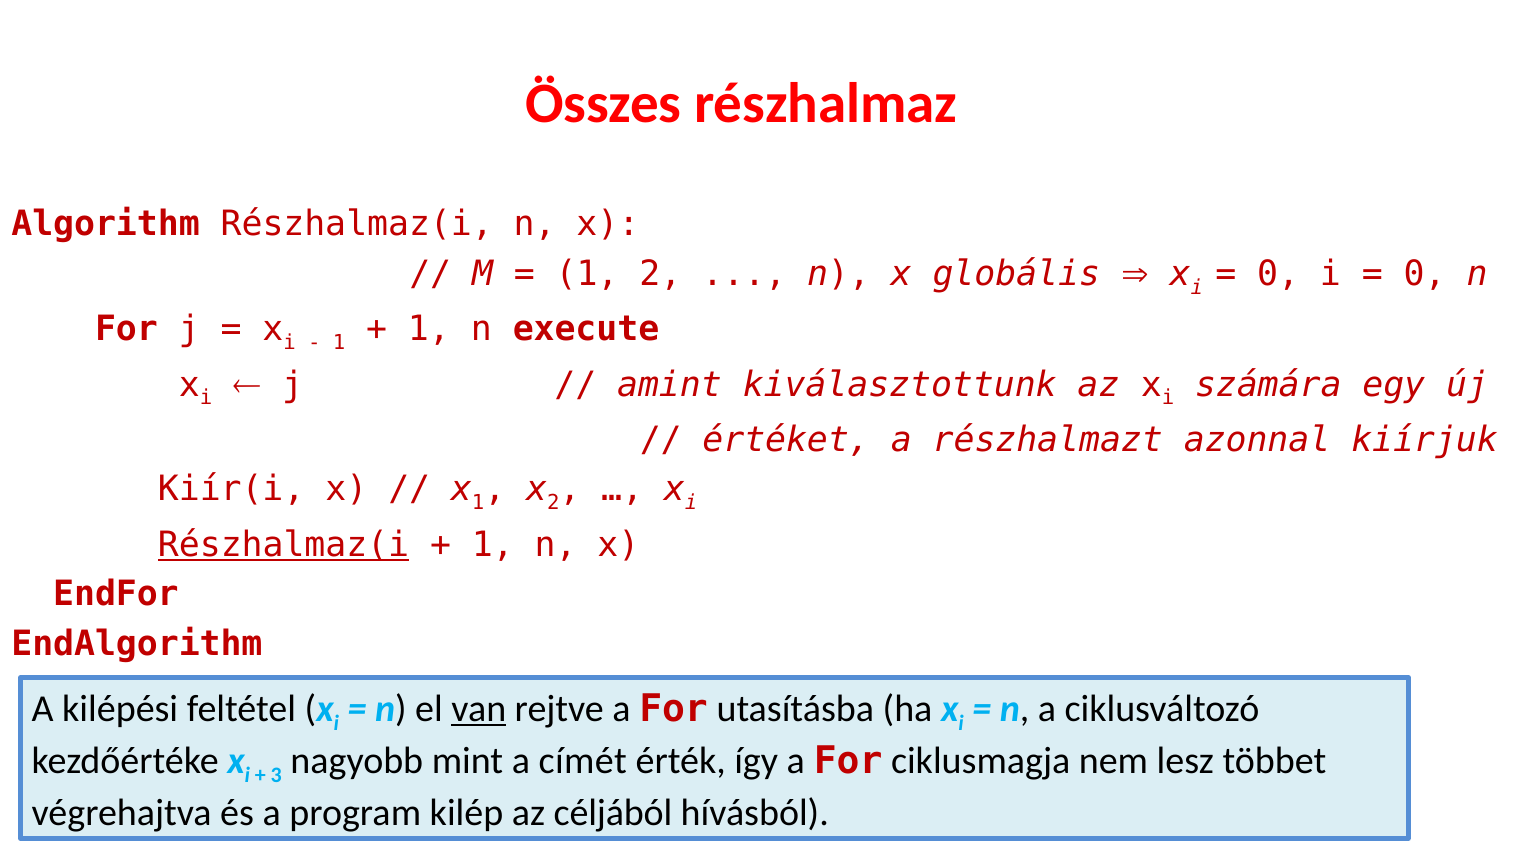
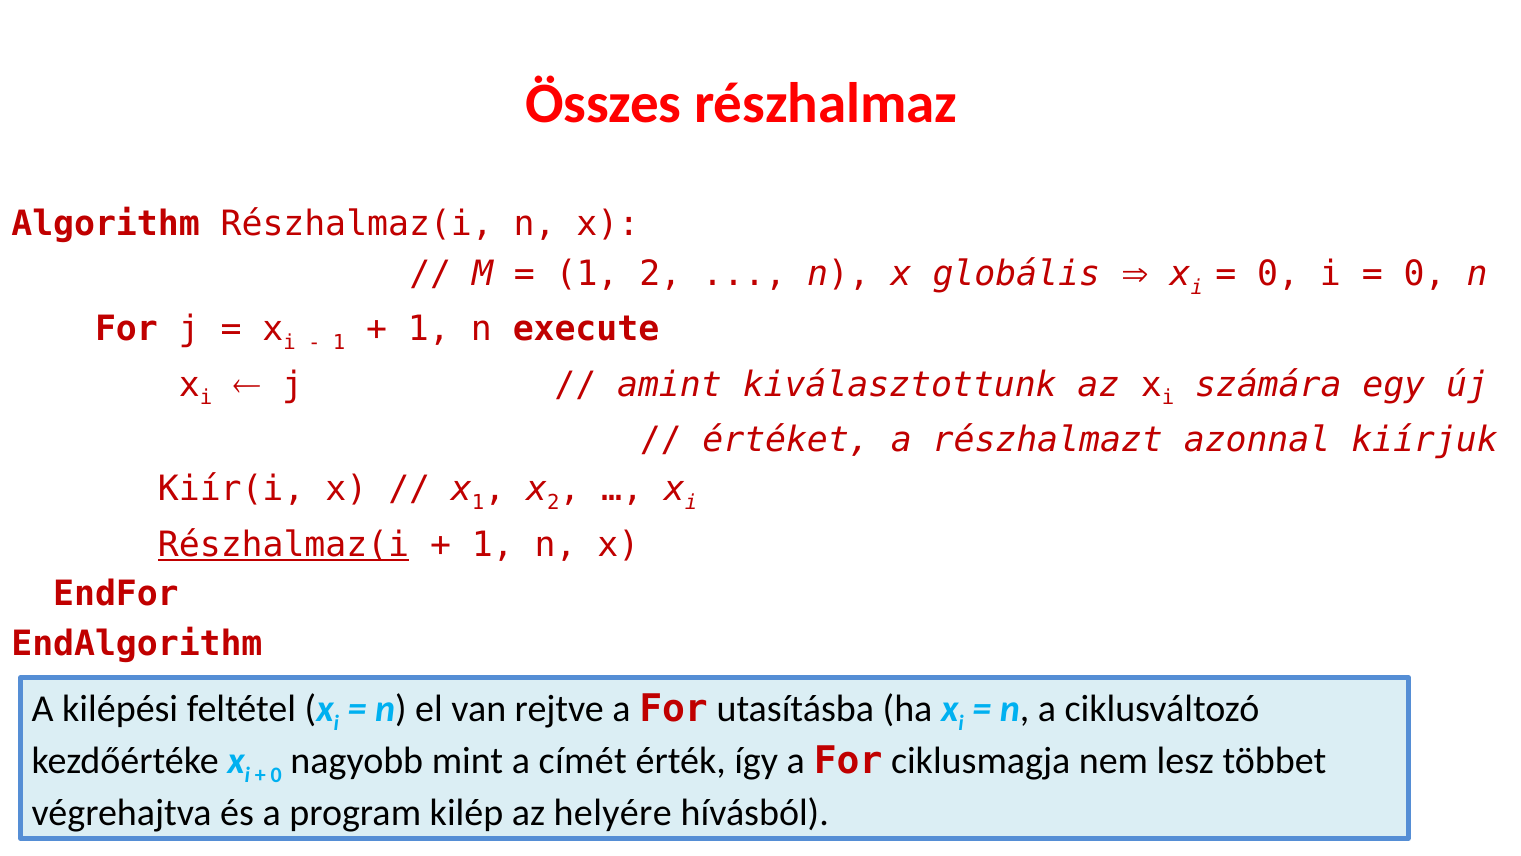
van underline: present -> none (479, 708)
3: 3 -> 0 (276, 775)
céljából: céljából -> helyére (613, 812)
